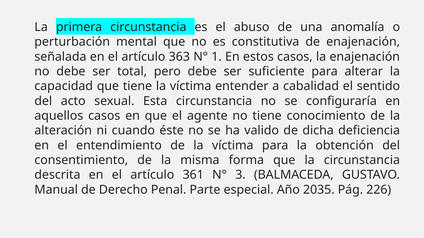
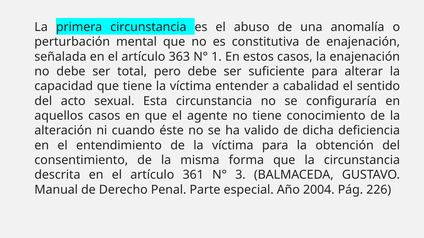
2035: 2035 -> 2004 (319, 190)
